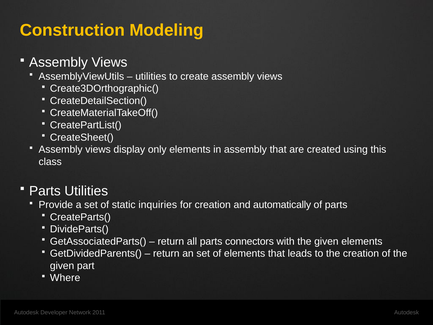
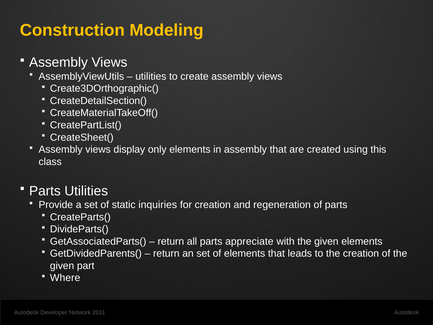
automatically: automatically -> regeneration (282, 205)
connectors: connectors -> appreciate (249, 241)
